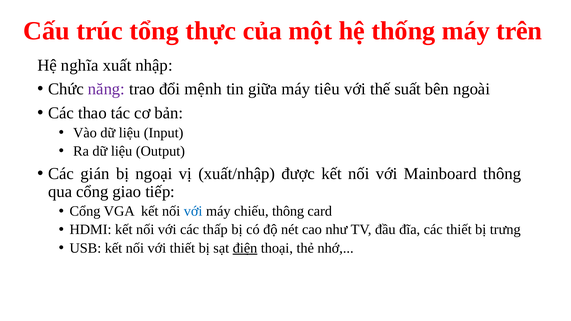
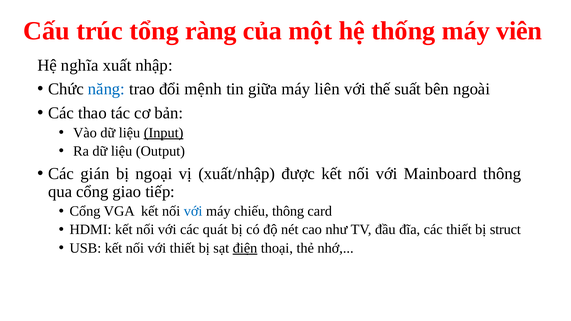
thực: thực -> ràng (211, 31)
trên: trên -> viên (519, 31)
năng colour: purple -> blue (106, 89)
tiêu: tiêu -> liên (327, 89)
Input underline: none -> present (164, 133)
thấp: thấp -> quát (215, 230)
trưng: trưng -> struct (505, 230)
